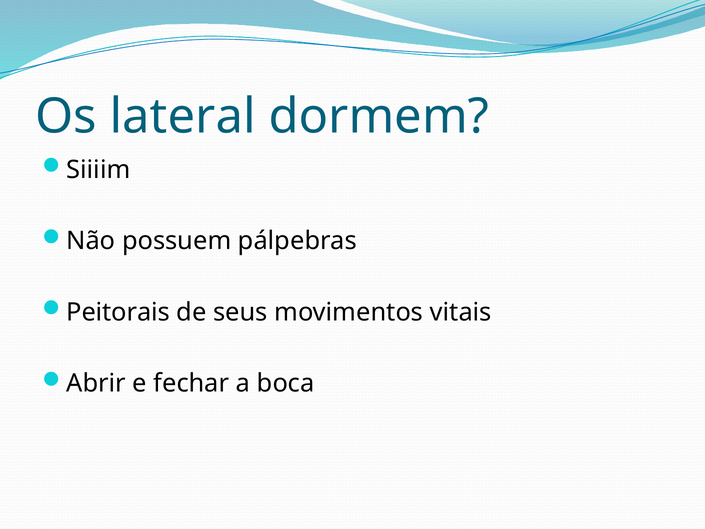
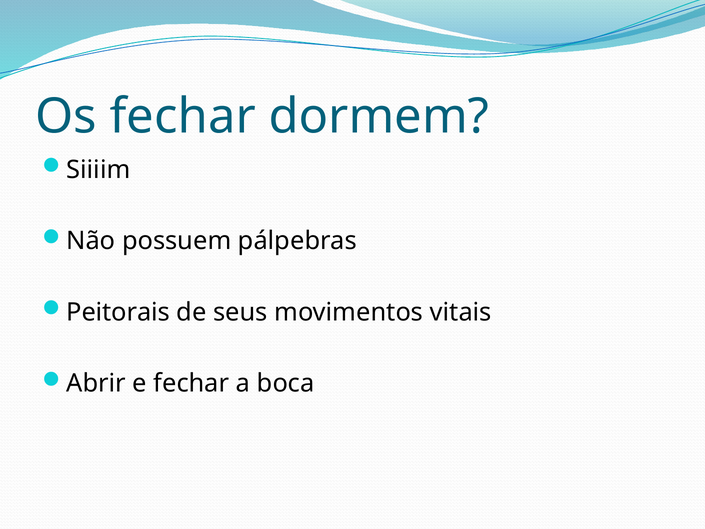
Os lateral: lateral -> fechar (183, 116)
